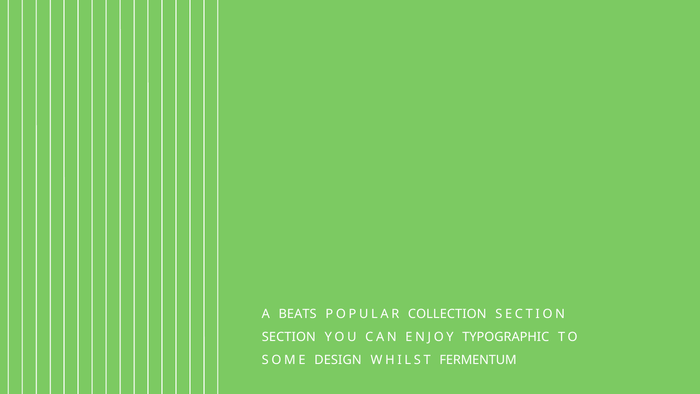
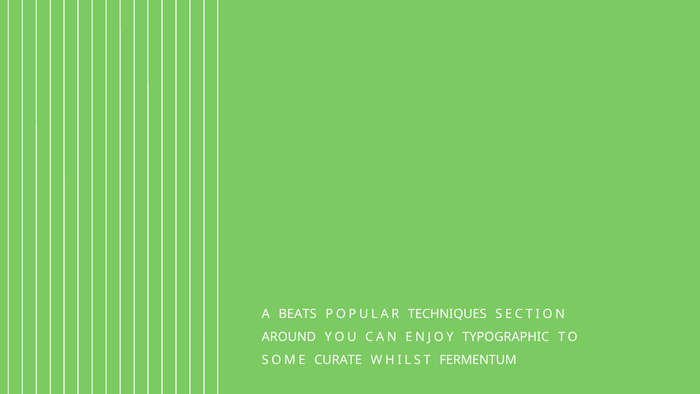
COLLECTION: COLLECTION -> TECHNIQUES (447, 314)
SECTION: SECTION -> AROUND (289, 337)
DESIGN: DESIGN -> CURATE (338, 360)
